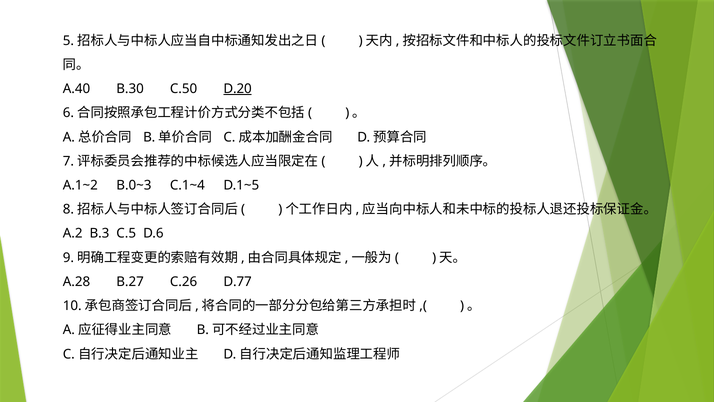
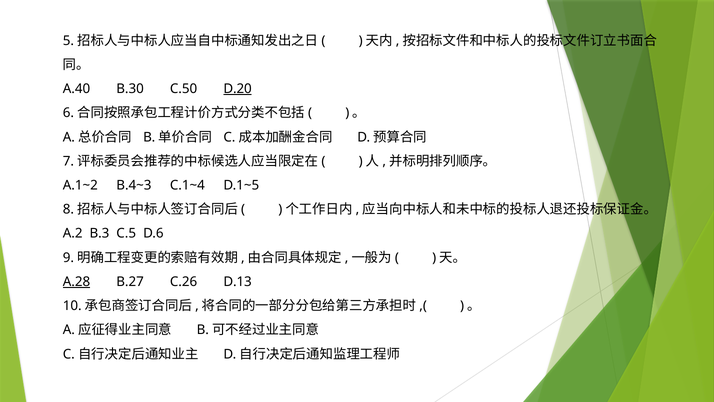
B.0~3: B.0~3 -> B.4~3 (134, 185)
A.28 underline: none -> present (77, 282)
D.77: D.77 -> D.13 (238, 282)
